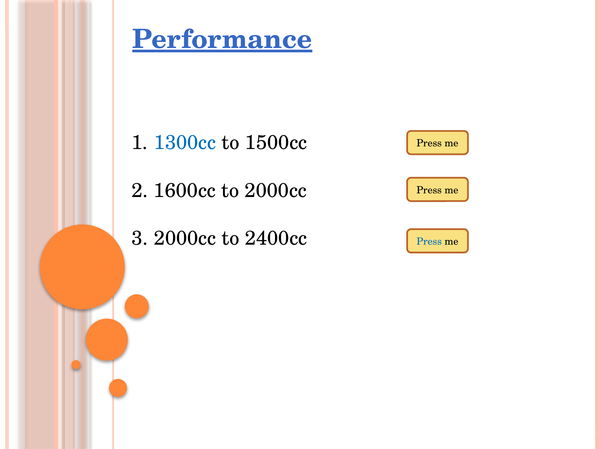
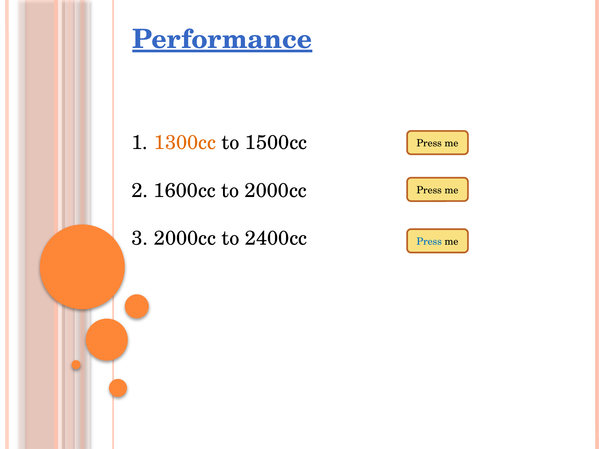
1300cc colour: blue -> orange (185, 143)
